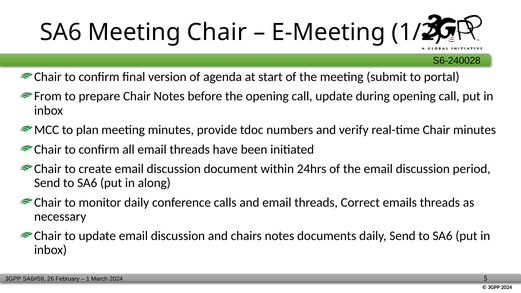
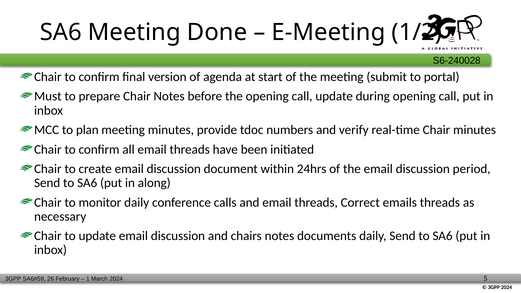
Meeting Chair: Chair -> Done (217, 32)
From: From -> Must (48, 96)
